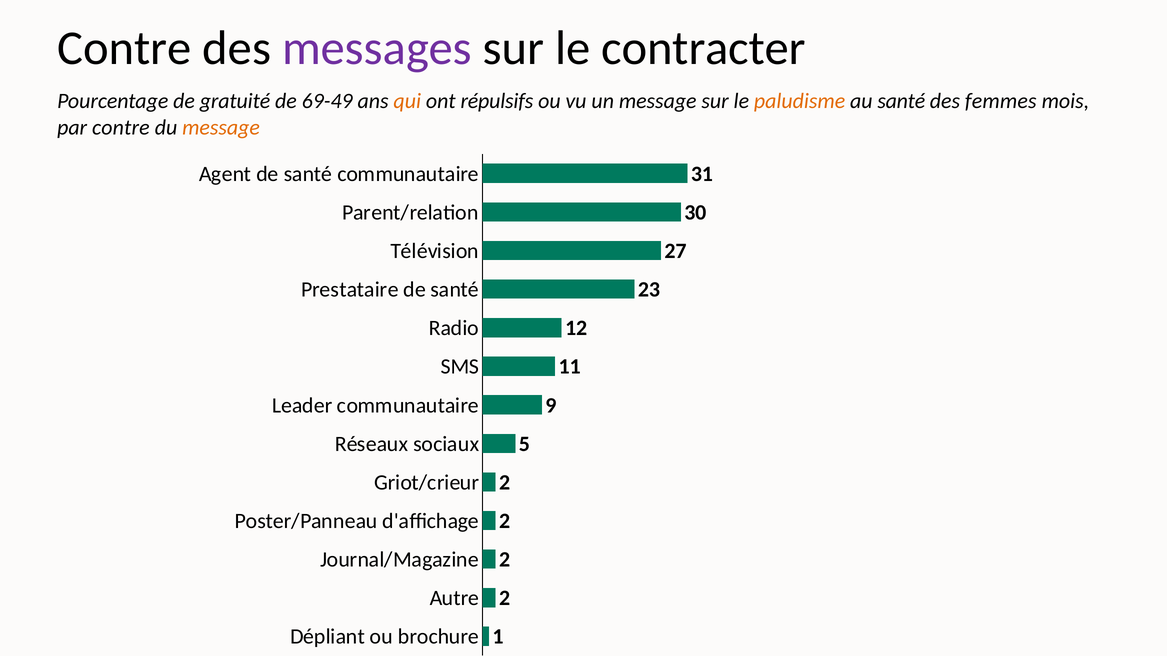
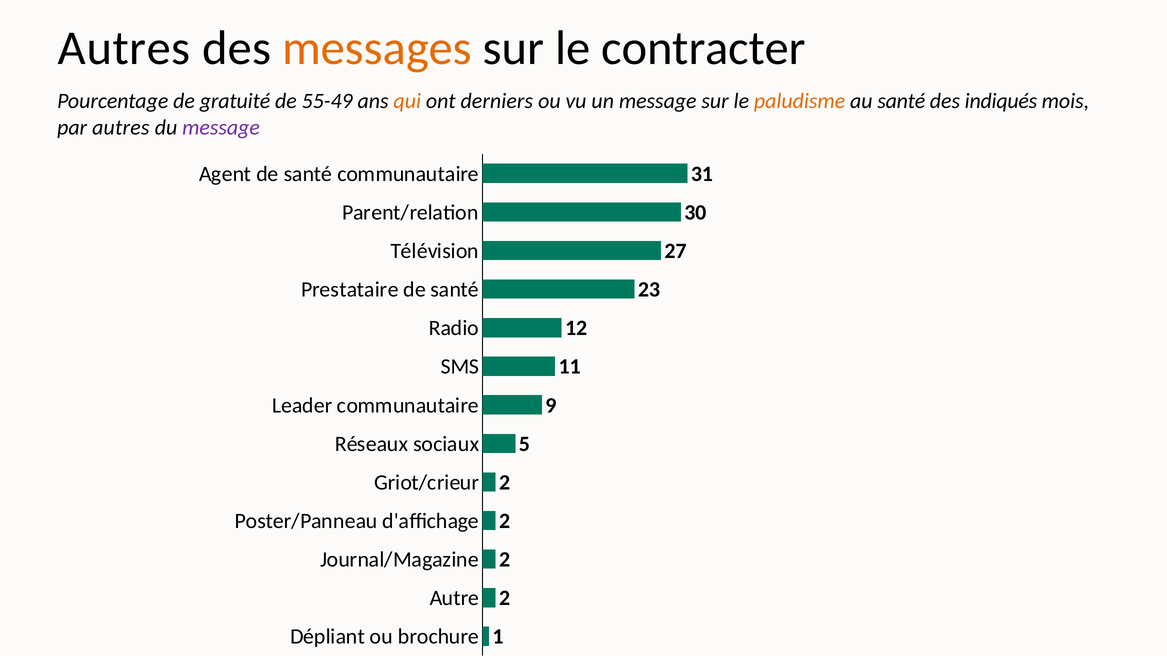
Contre: Contre -> Autres (124, 48)
messages colour: purple -> orange (377, 48)
69-49: 69-49 -> 55-49 (327, 101)
répulsifs: répulsifs -> derniers (497, 101)
femmes: femmes -> indiqués (1001, 101)
par contre: contre -> autres (121, 128)
message colour: orange -> purple (221, 128)
